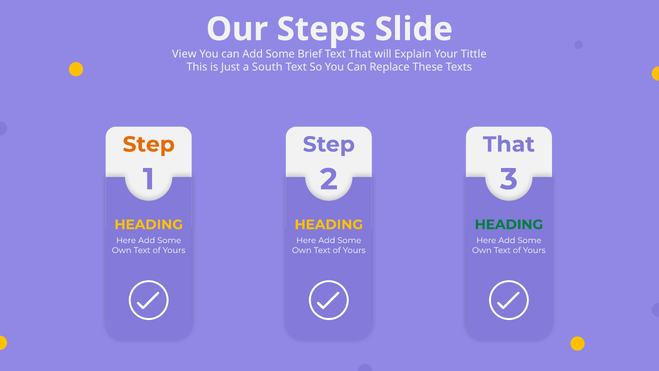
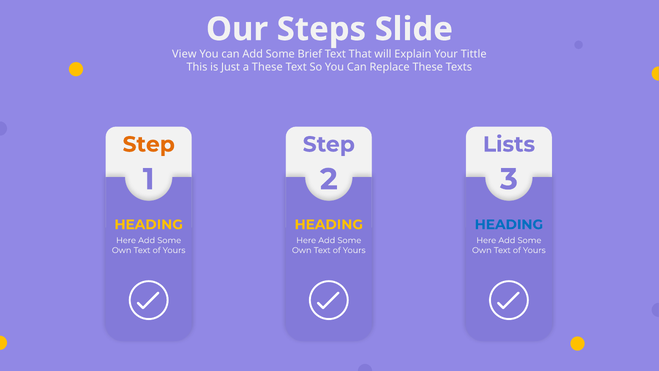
a South: South -> These (267, 67)
That: That -> Lists (509, 144)
HEADING colour: green -> blue (509, 224)
